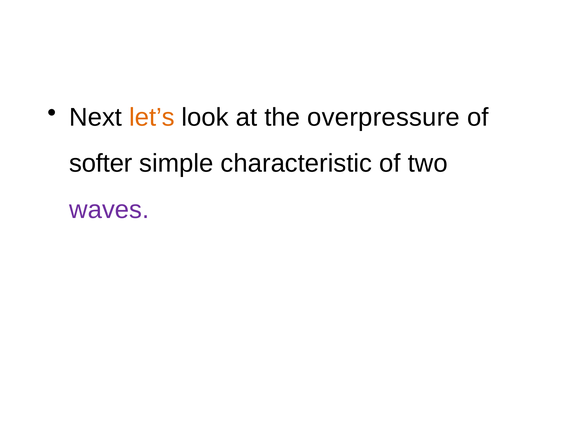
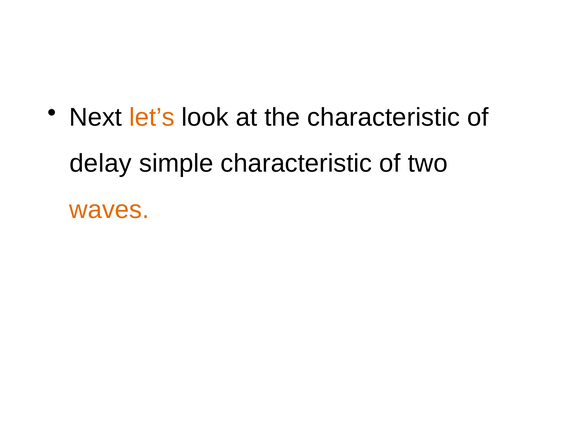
the overpressure: overpressure -> characteristic (384, 117)
softer: softer -> delay (101, 164)
waves colour: purple -> orange (109, 210)
